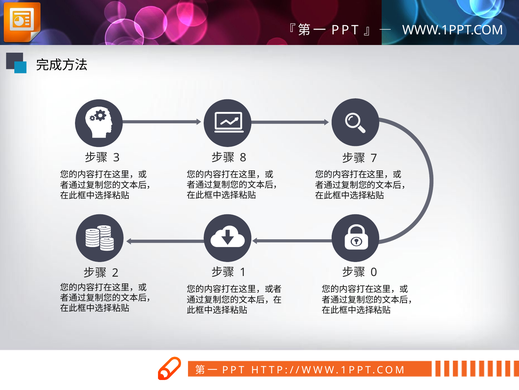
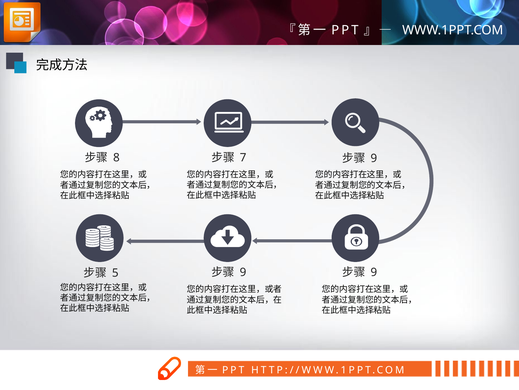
3: 3 -> 8 (116, 157)
8: 8 -> 7 (243, 157)
7: 7 -> 9 (374, 158)
1: 1 -> 9 (243, 272)
0: 0 -> 9 (374, 272)
2: 2 -> 5 (115, 273)
